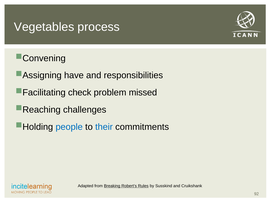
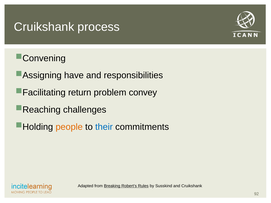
Vegetables: Vegetables -> Cruikshank (44, 27)
check: check -> return (80, 93)
missed: missed -> convey (143, 93)
people colour: blue -> orange (69, 127)
